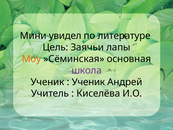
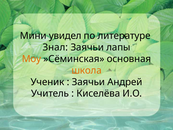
Цель: Цель -> Знал (55, 47)
школа colour: purple -> orange (87, 70)
Ученик: Ученик -> Заячьи (88, 82)
